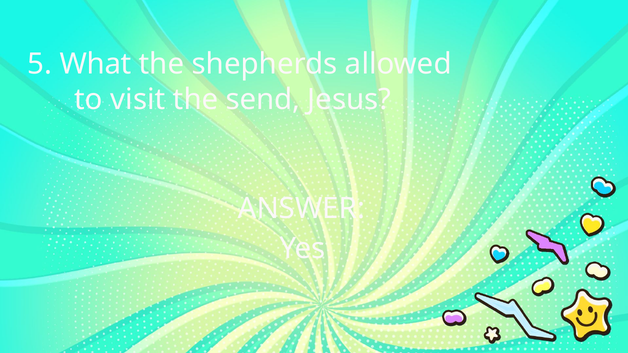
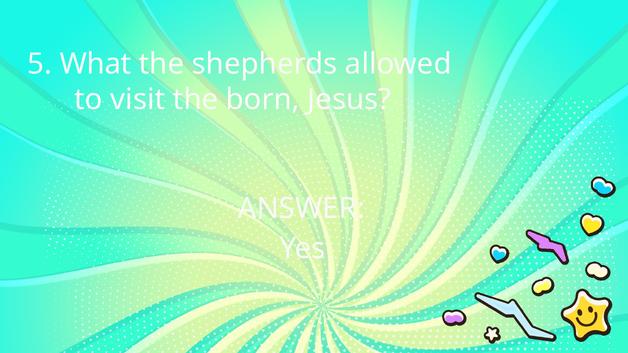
send: send -> born (263, 99)
